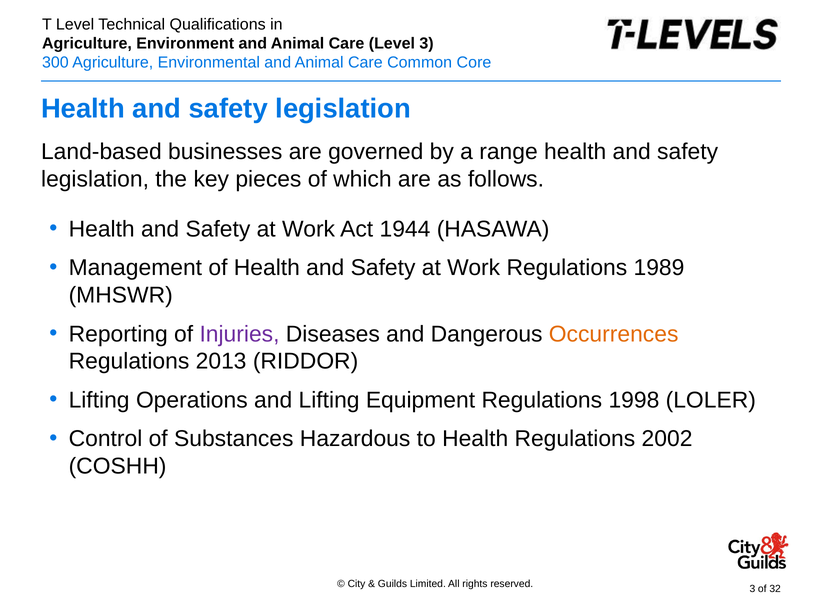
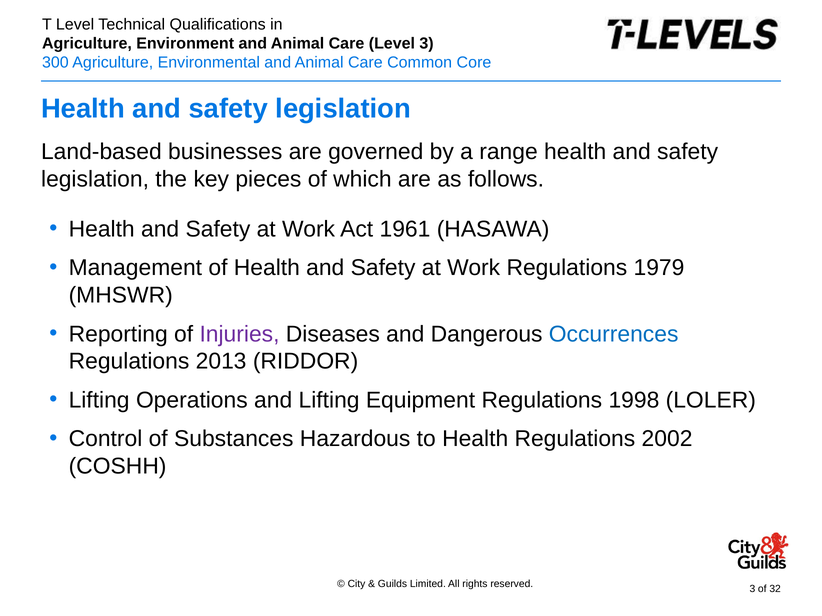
1944: 1944 -> 1961 (405, 229)
1989: 1989 -> 1979 (659, 268)
Occurrences colour: orange -> blue (614, 334)
